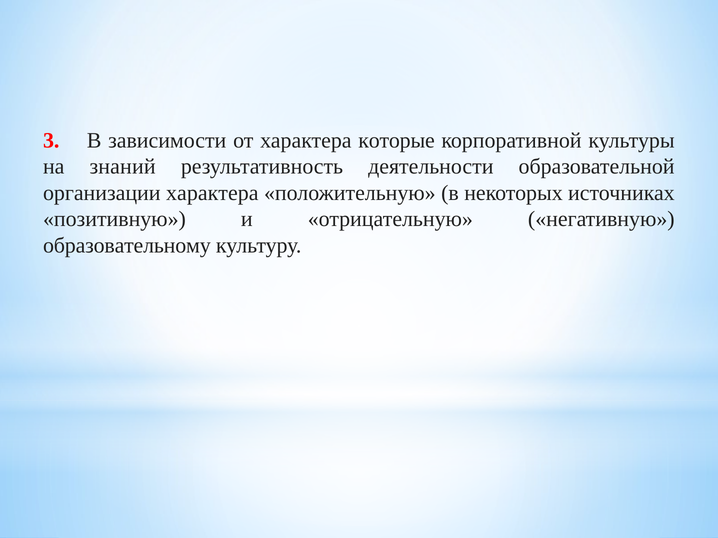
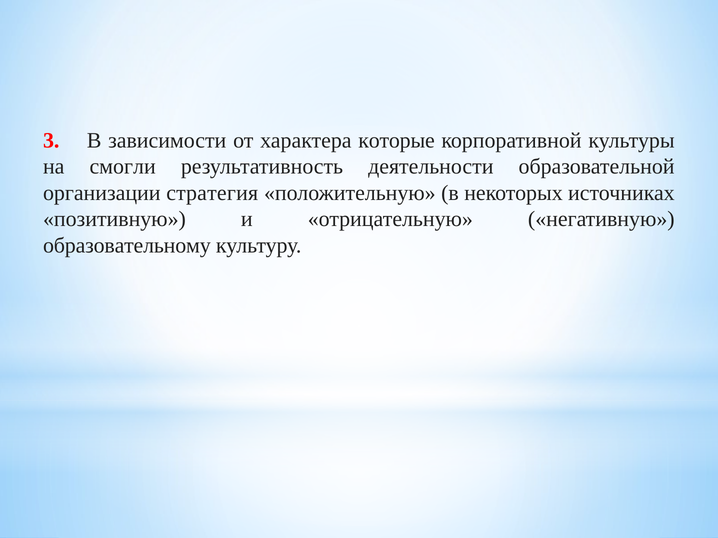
знаний: знаний -> смогли (123, 167)
организации характера: характера -> стратегия (212, 193)
